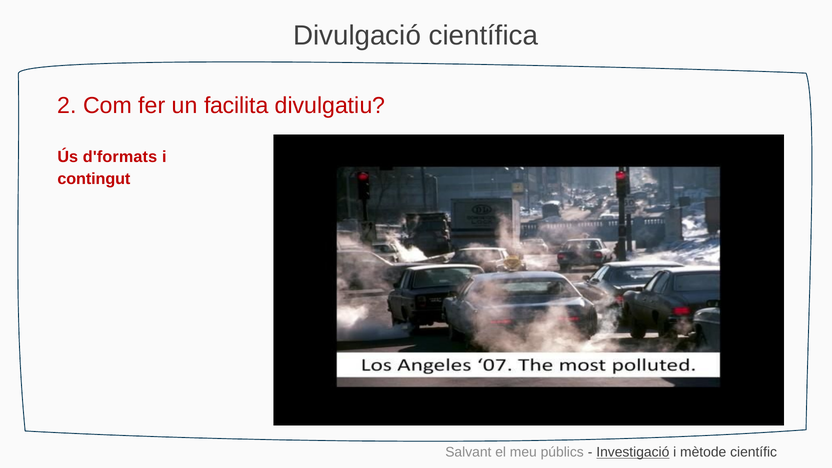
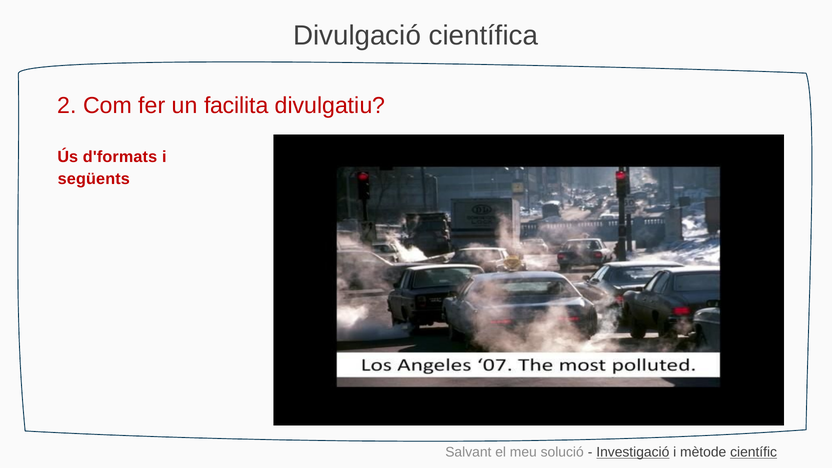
contingut: contingut -> següents (94, 179)
públics: públics -> solució (562, 452)
científic underline: none -> present (754, 452)
